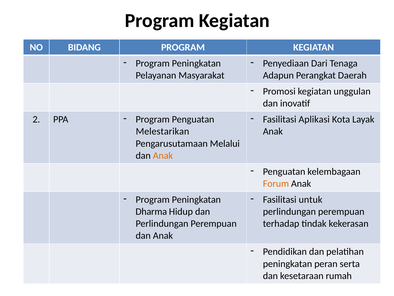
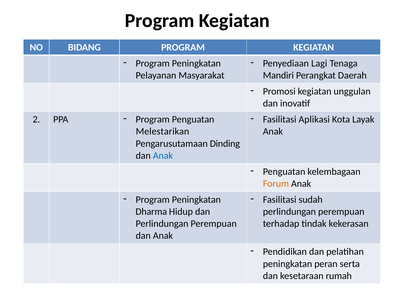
Dari: Dari -> Lagi (319, 63)
Adapun: Adapun -> Mandiri (278, 75)
Melalui: Melalui -> Dinding (225, 143)
Anak colour: orange -> blue (163, 155)
untuk: untuk -> sudah (311, 199)
